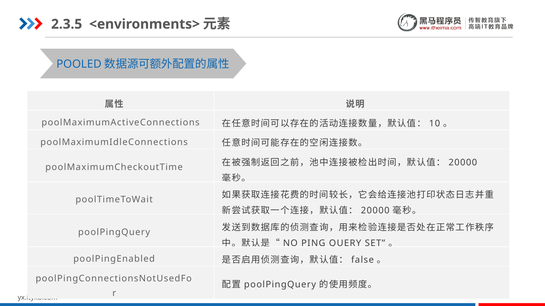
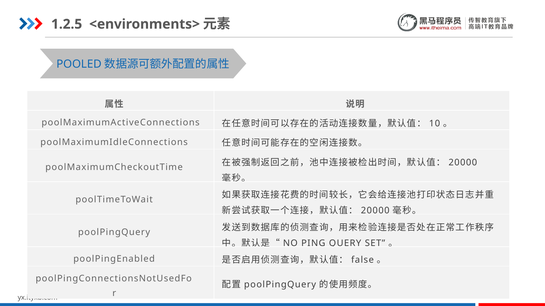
2.3.5: 2.3.5 -> 1.2.5 (67, 24)
